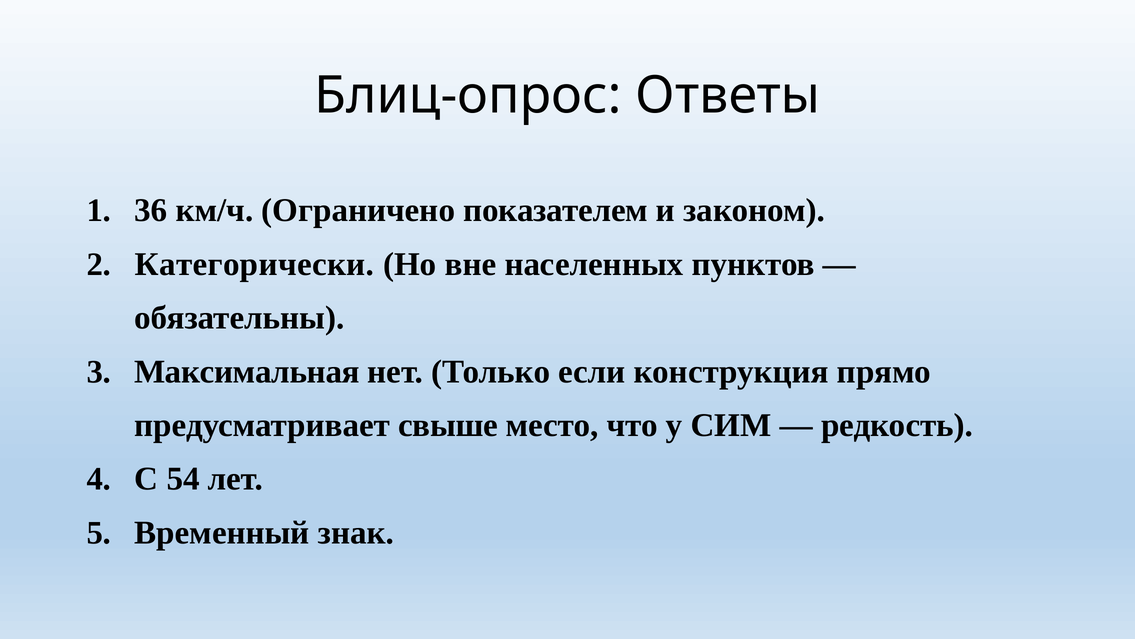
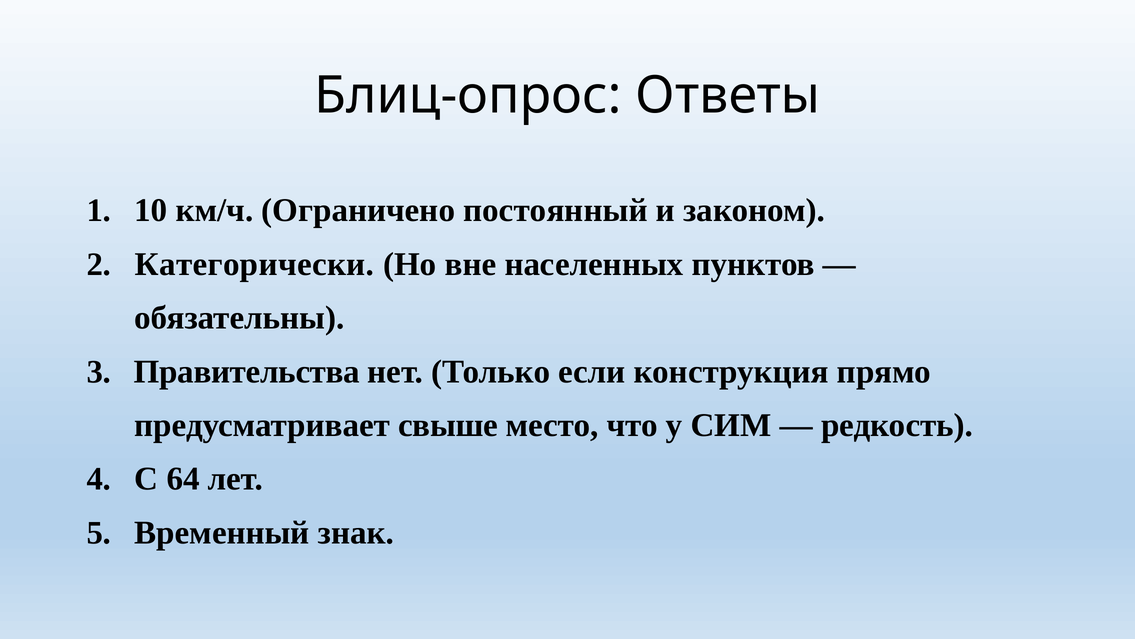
36: 36 -> 10 (151, 210)
показателем: показателем -> постоянный (555, 210)
Максимальная: Максимальная -> Правительства (247, 371)
54: 54 -> 64 (183, 479)
